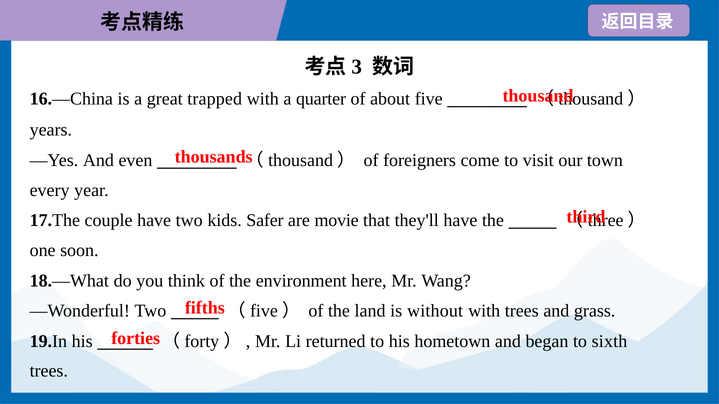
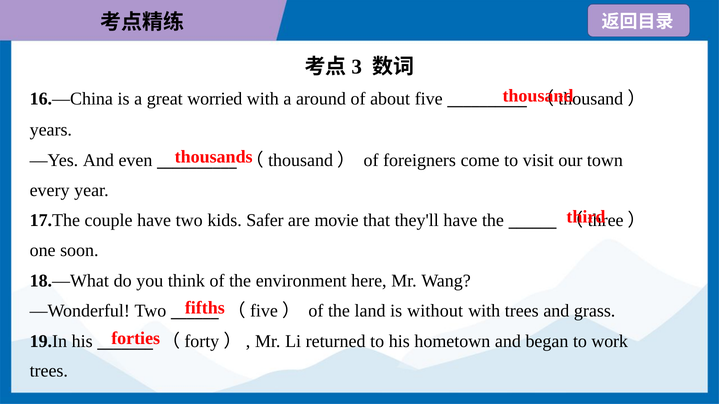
trapped: trapped -> worried (215, 99)
quarter: quarter -> around (321, 99)
sixth: sixth -> work (610, 342)
